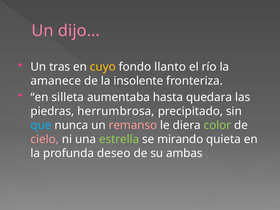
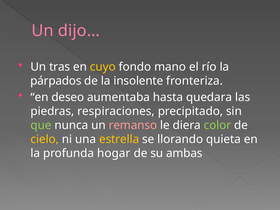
llanto: llanto -> mano (170, 67)
amanece: amanece -> párpados (56, 81)
silleta: silleta -> deseo (68, 97)
herrumbrosa: herrumbrosa -> respiraciones (116, 111)
que colour: light blue -> light green (41, 125)
cielo colour: pink -> yellow (45, 139)
estrella colour: light green -> yellow (119, 139)
mirando: mirando -> llorando (180, 139)
deseo: deseo -> hogar (114, 153)
